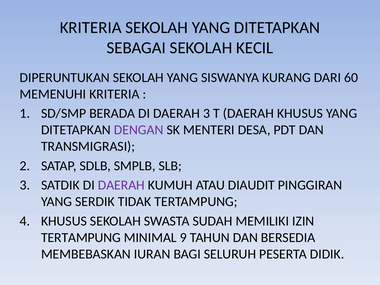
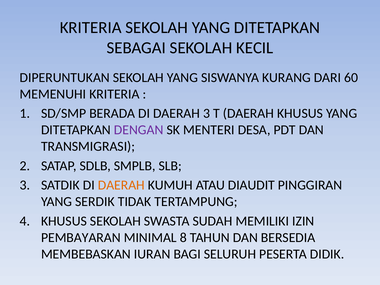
DAERAH colour: purple -> orange (121, 185)
TERTAMPUNG: TERTAMPUNG -> PEMBAYARAN (81, 238)
9: 9 -> 8 (183, 238)
